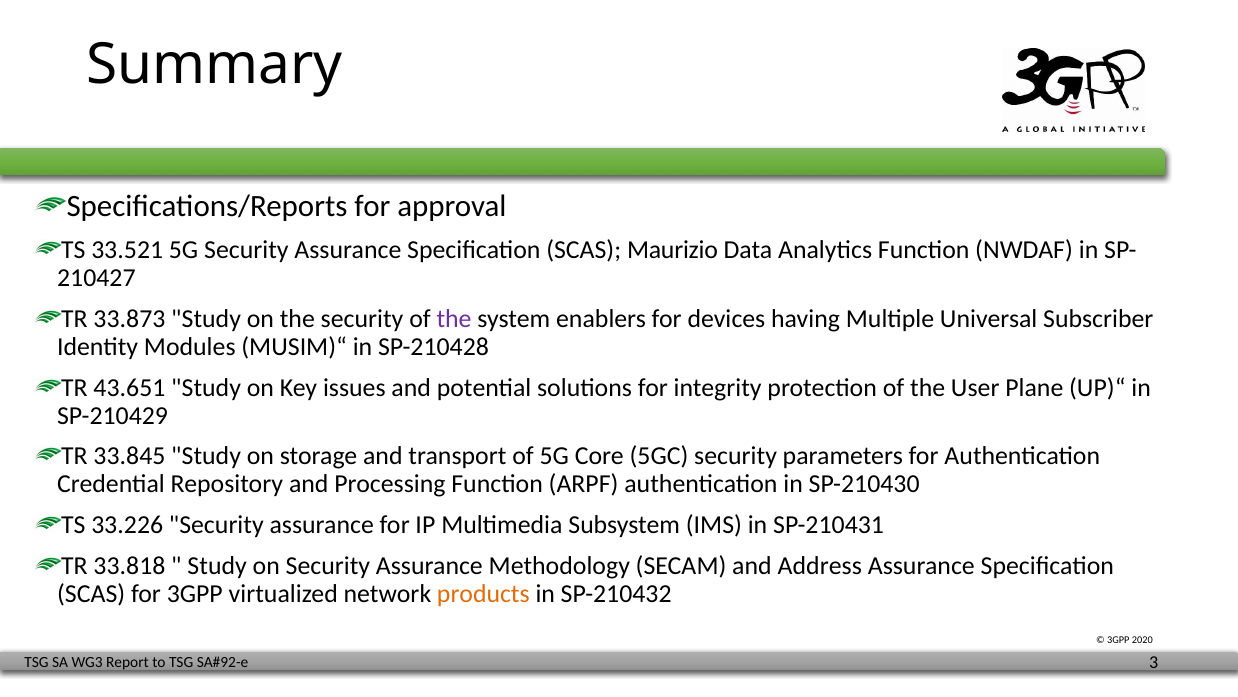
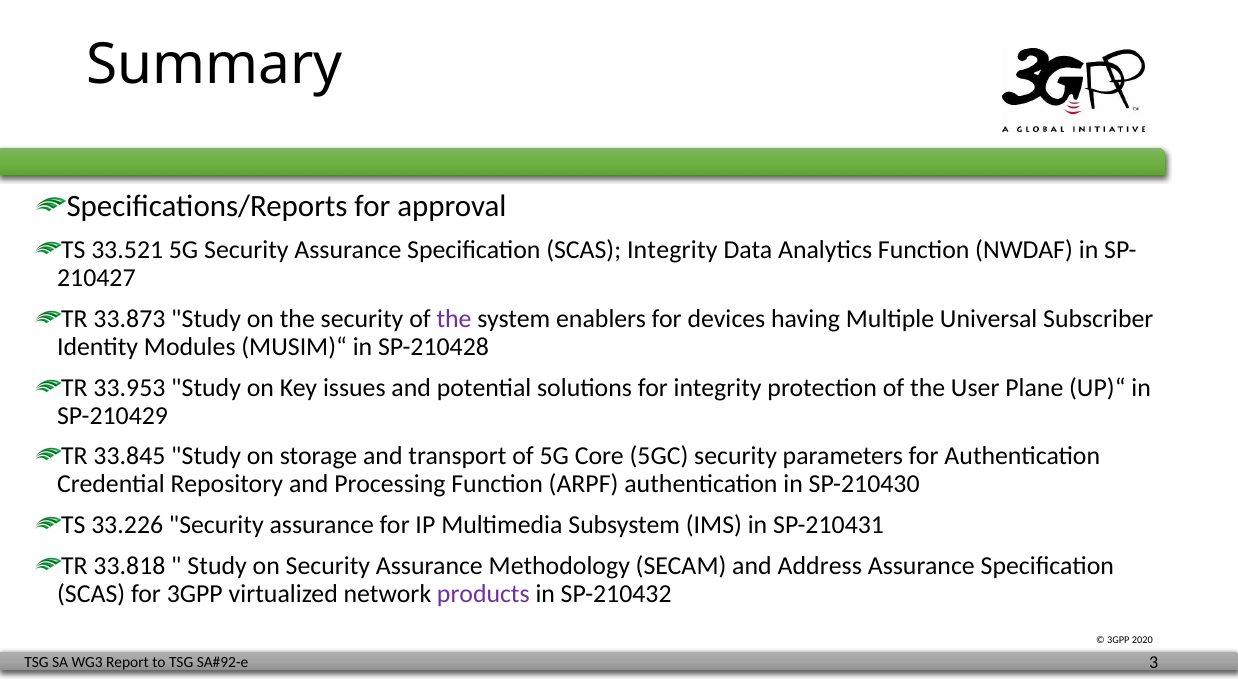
SCAS Maurizio: Maurizio -> Integrity (672, 250)
43.651: 43.651 -> 33.953 (129, 387)
products colour: orange -> purple (483, 593)
